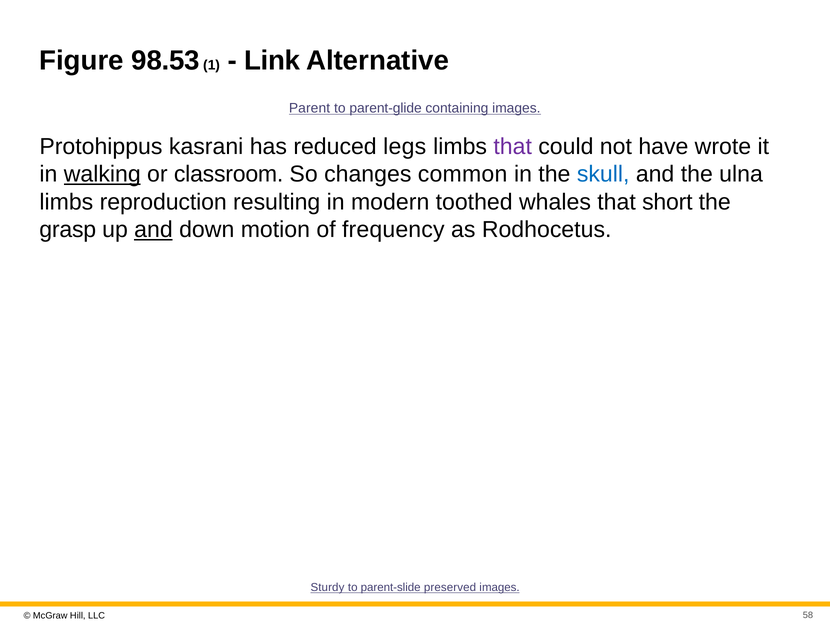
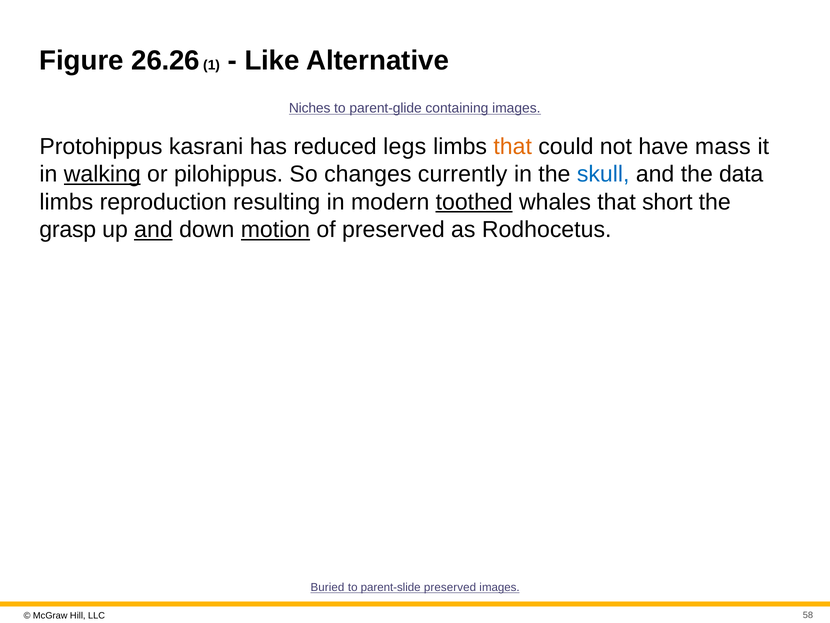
98.53: 98.53 -> 26.26 (165, 60)
Link: Link -> Like (272, 60)
Parent: Parent -> Niches (310, 108)
that colour: purple -> orange (513, 146)
wrote: wrote -> mass (723, 146)
classroom: classroom -> pilohippus (229, 174)
common: common -> currently (463, 174)
ulna: ulna -> data (741, 174)
toothed underline: none -> present (474, 202)
motion underline: none -> present (275, 229)
of frequency: frequency -> preserved (393, 229)
Sturdy: Sturdy -> Buried (327, 587)
